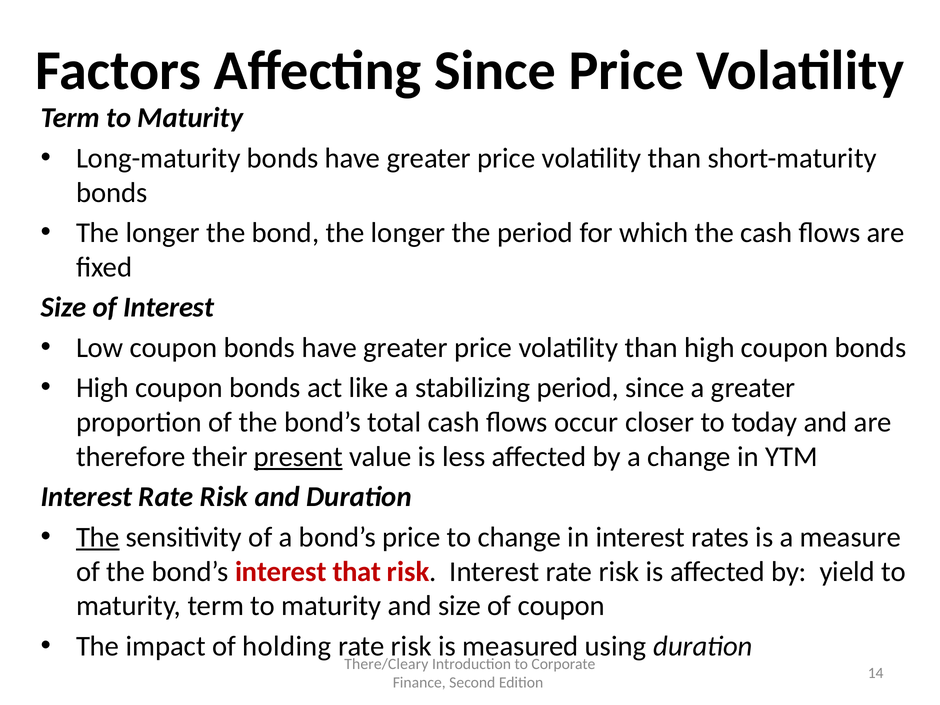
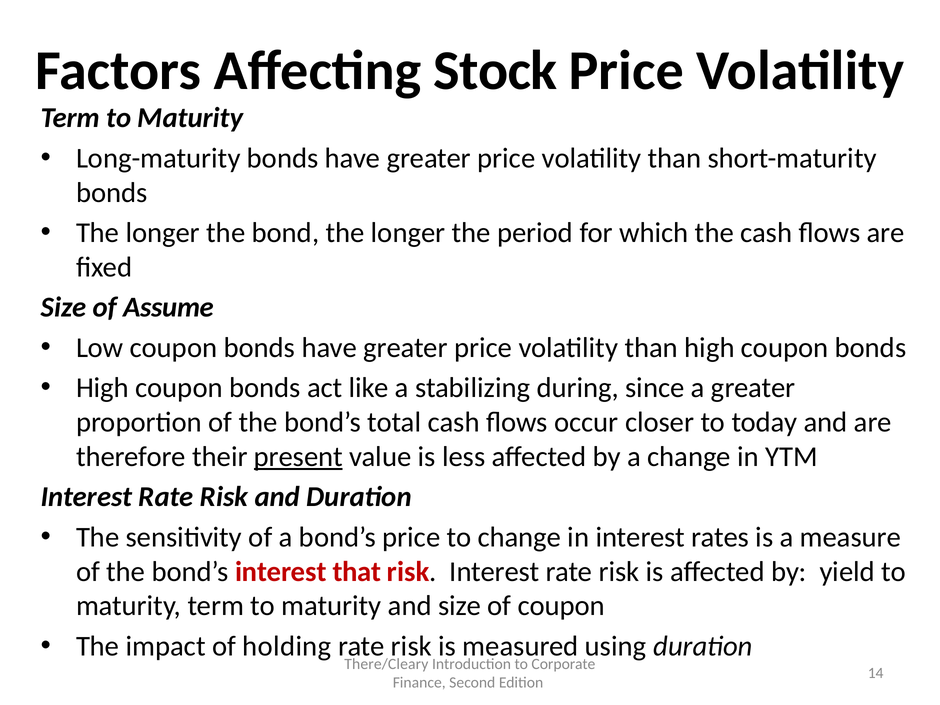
Affecting Since: Since -> Stock (495, 70)
of Interest: Interest -> Assume (169, 307)
stabilizing period: period -> during (578, 388)
The underline: present -> none (98, 537)
